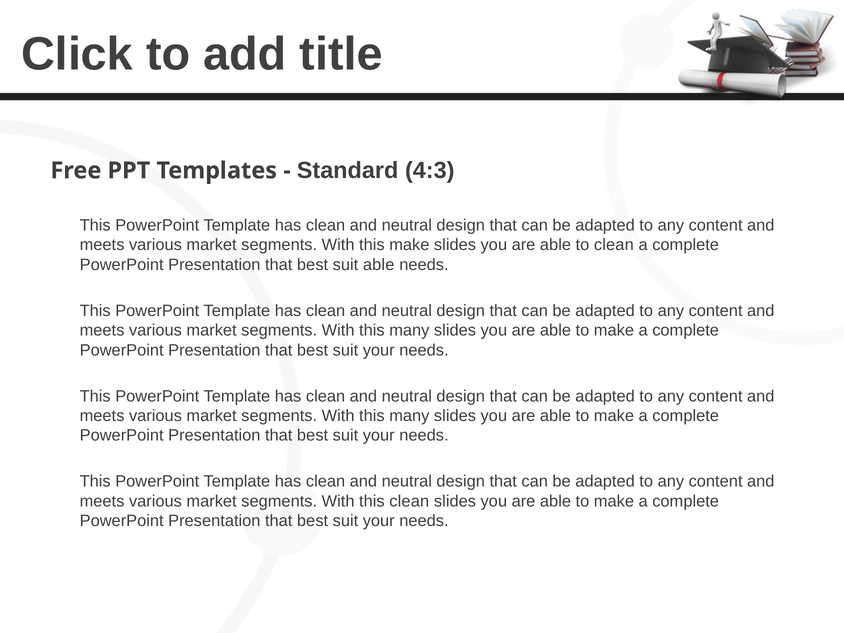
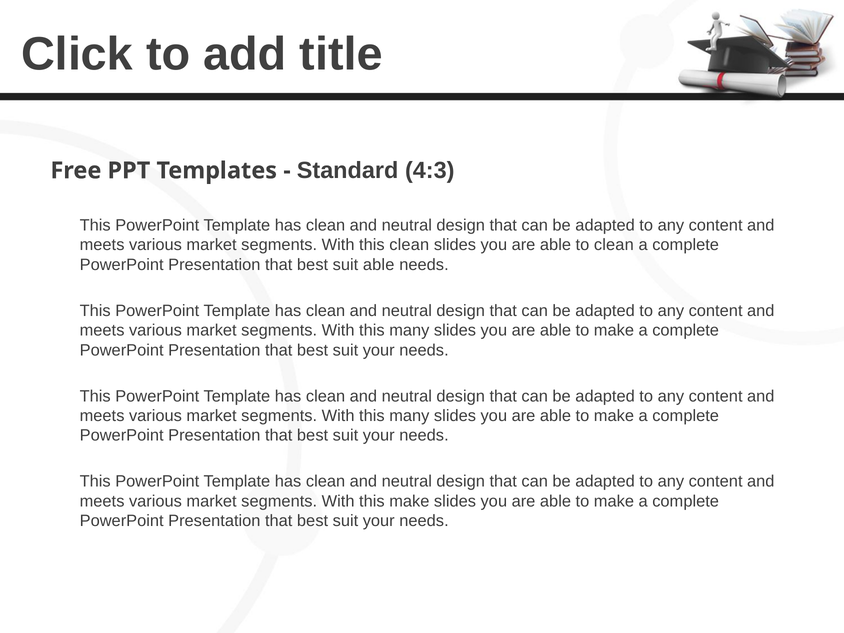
this make: make -> clean (409, 245)
this clean: clean -> make (409, 501)
